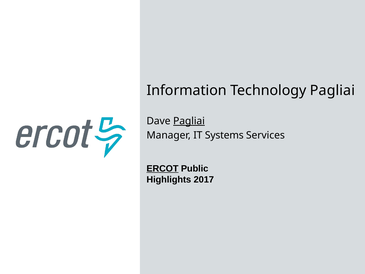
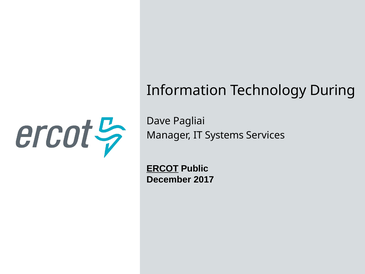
Technology Pagliai: Pagliai -> During (333, 90)
Pagliai underline: present -> none (189, 121)
Highlights: Highlights -> December (169, 179)
